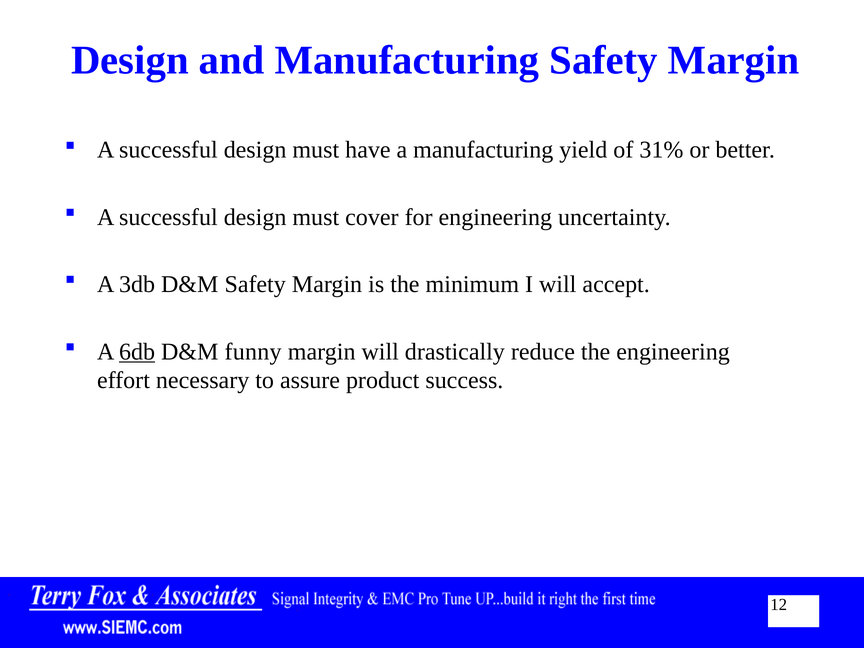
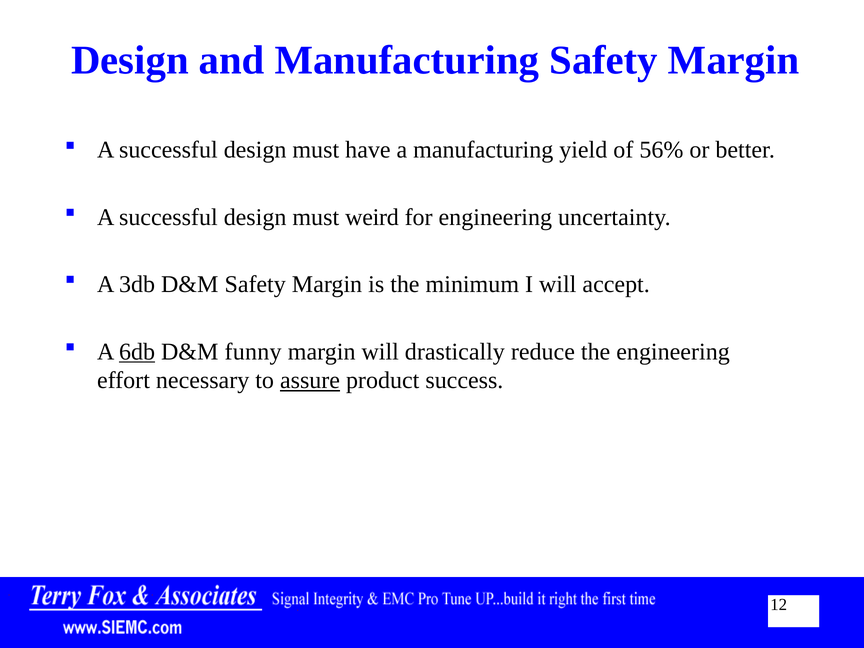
31%: 31% -> 56% (661, 150)
cover: cover -> weird (372, 217)
assure underline: none -> present (310, 380)
